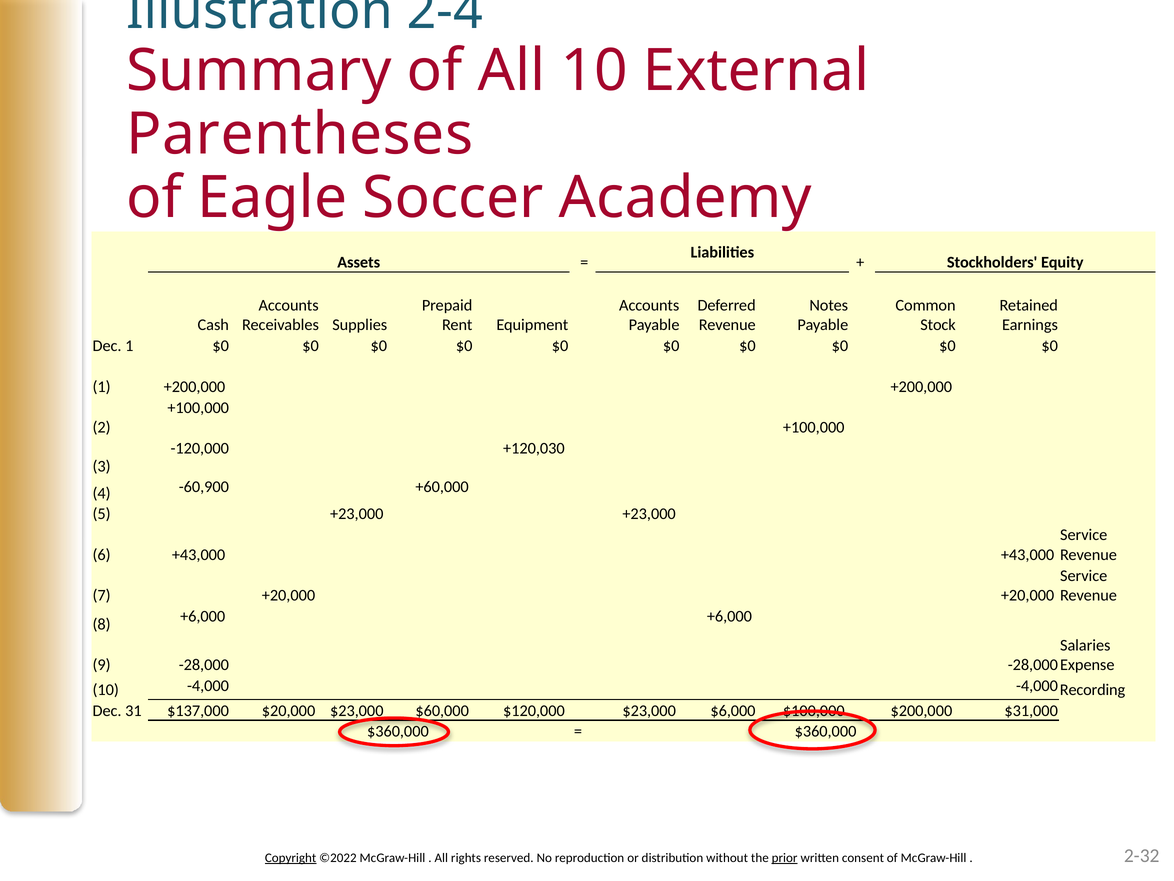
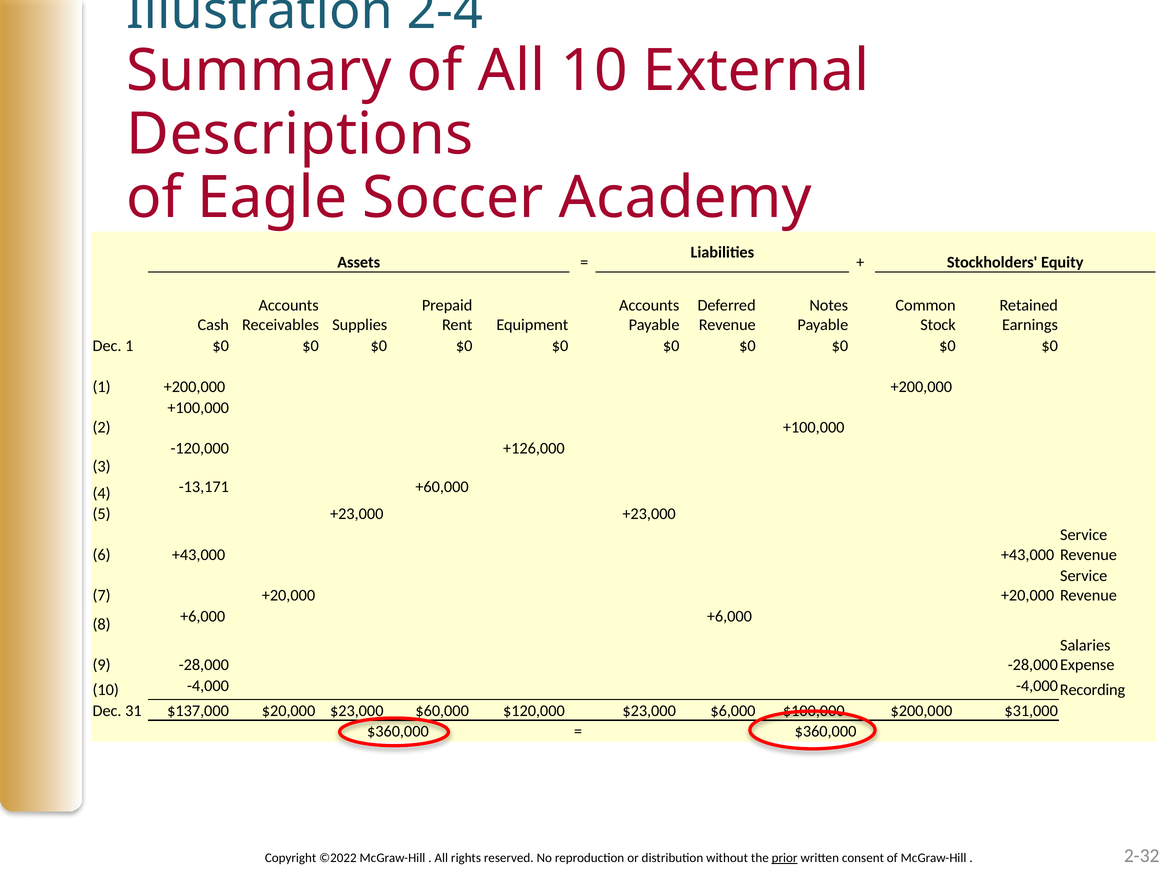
Parentheses: Parentheses -> Descriptions (300, 134)
+120,030: +120,030 -> +126,000 (534, 448)
-60,900: -60,900 -> -13,171 (204, 487)
Copyright underline: present -> none (291, 857)
